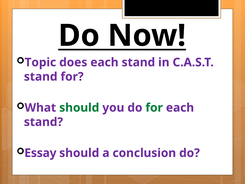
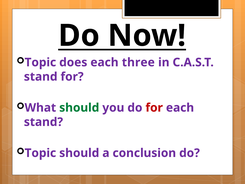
does each stand: stand -> three (138, 62)
for colour: green -> red (154, 108)
Essay: Essay -> Topic (40, 153)
